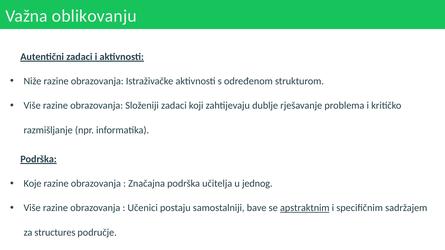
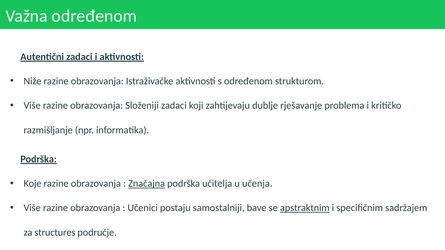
Važna oblikovanju: oblikovanju -> određenom (94, 16)
Značajna underline: none -> present (147, 184)
jednog: jednog -> učenja (257, 184)
